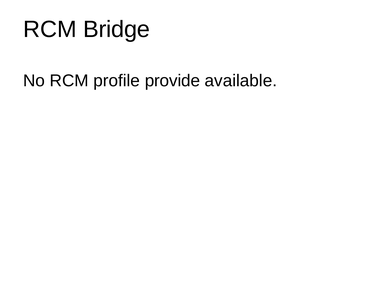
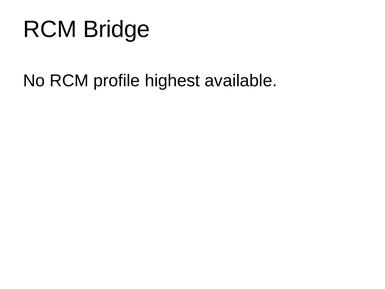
provide: provide -> highest (172, 81)
